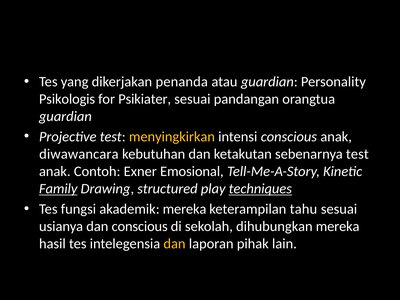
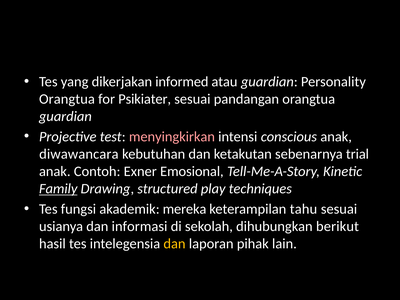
penanda: penanda -> informed (182, 82)
Psikologis: Psikologis -> Orangtua (67, 99)
menyingkirkan colour: yellow -> pink (172, 137)
sebenarnya test: test -> trial (357, 154)
techniques underline: present -> none (260, 189)
dan conscious: conscious -> informasi (140, 226)
dihubungkan mereka: mereka -> berikut (338, 226)
